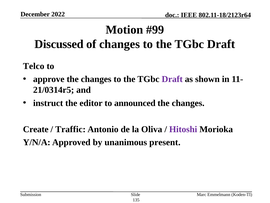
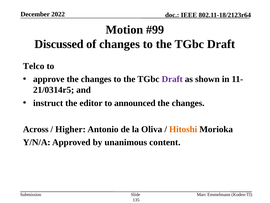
Create: Create -> Across (36, 129)
Traffic: Traffic -> Higher (70, 129)
Hitoshi colour: purple -> orange (183, 129)
present: present -> content (165, 142)
